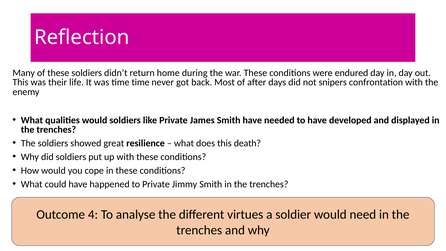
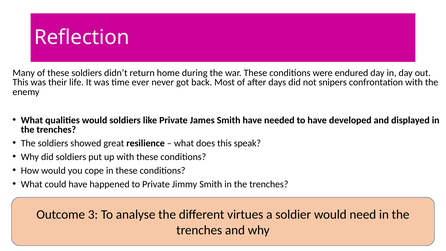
time time: time -> ever (141, 82)
death: death -> speak (247, 143)
4: 4 -> 3 (93, 214)
